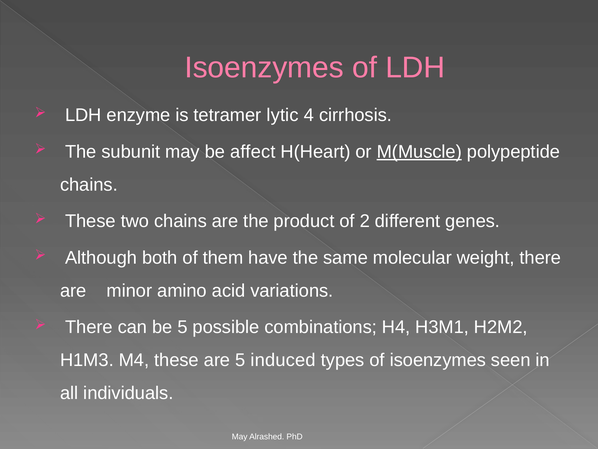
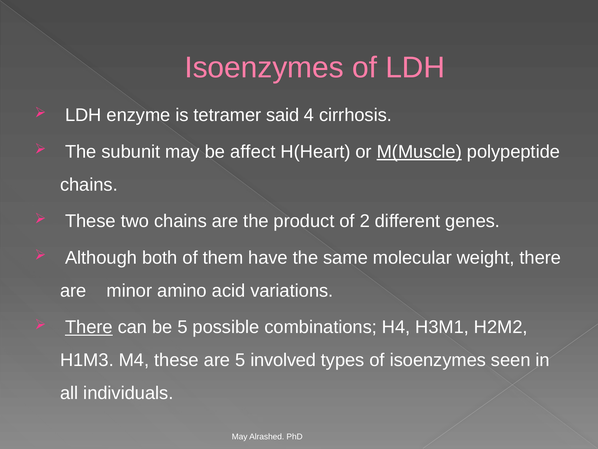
lytic: lytic -> said (283, 115)
There underline: none -> present (89, 327)
induced: induced -> involved (283, 360)
